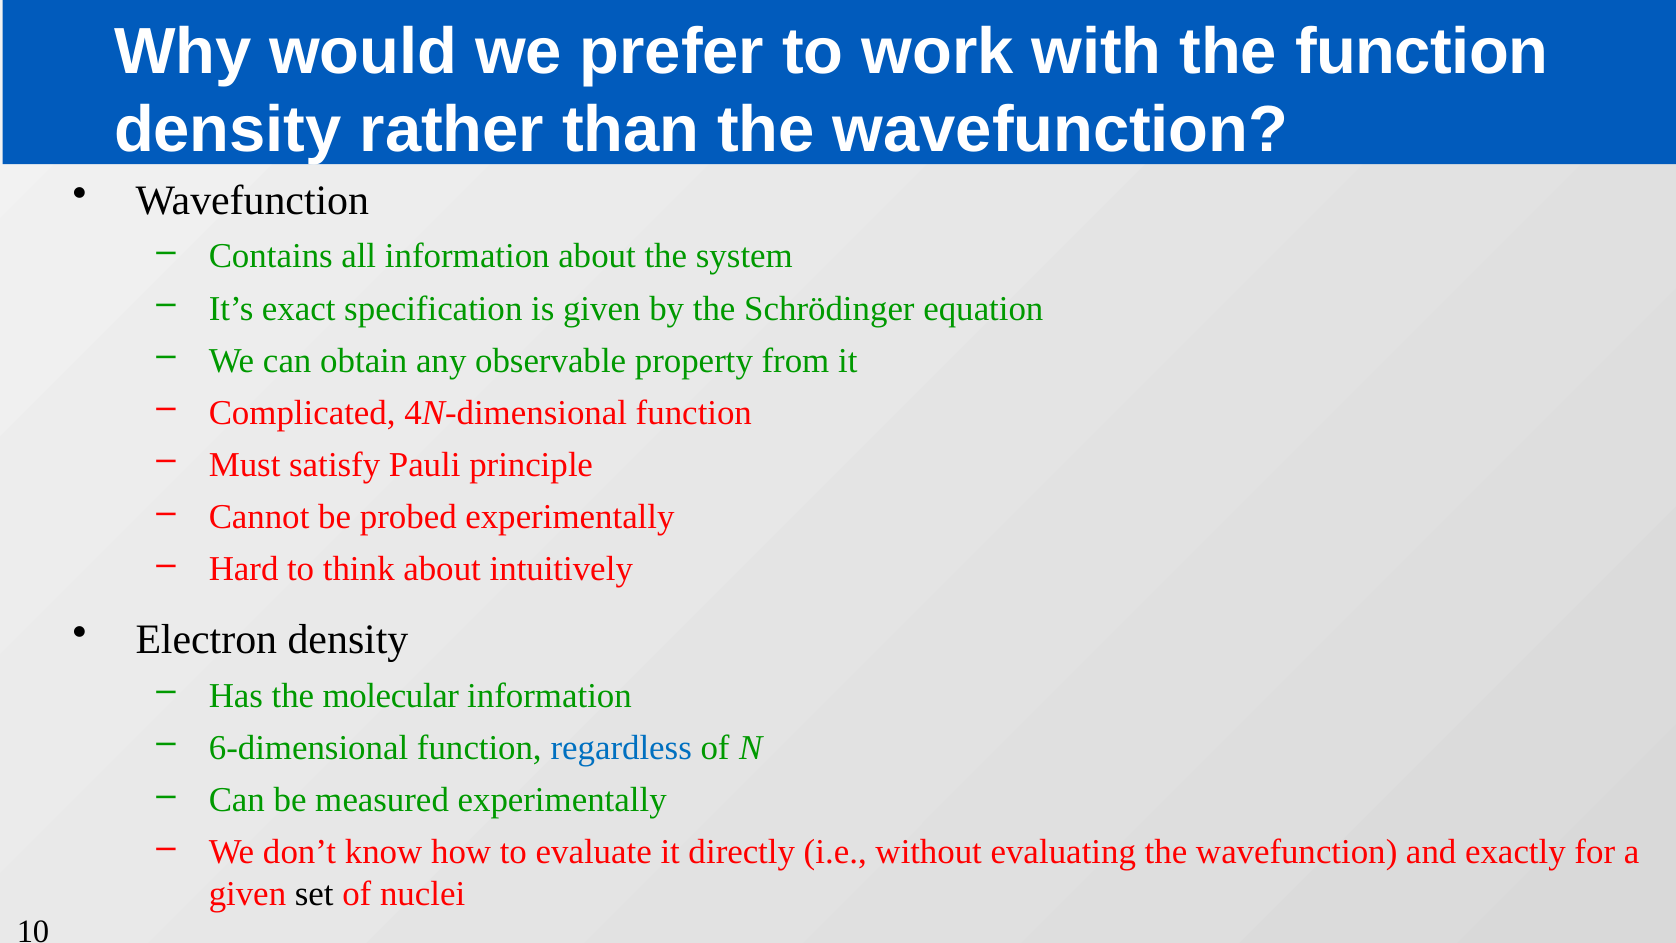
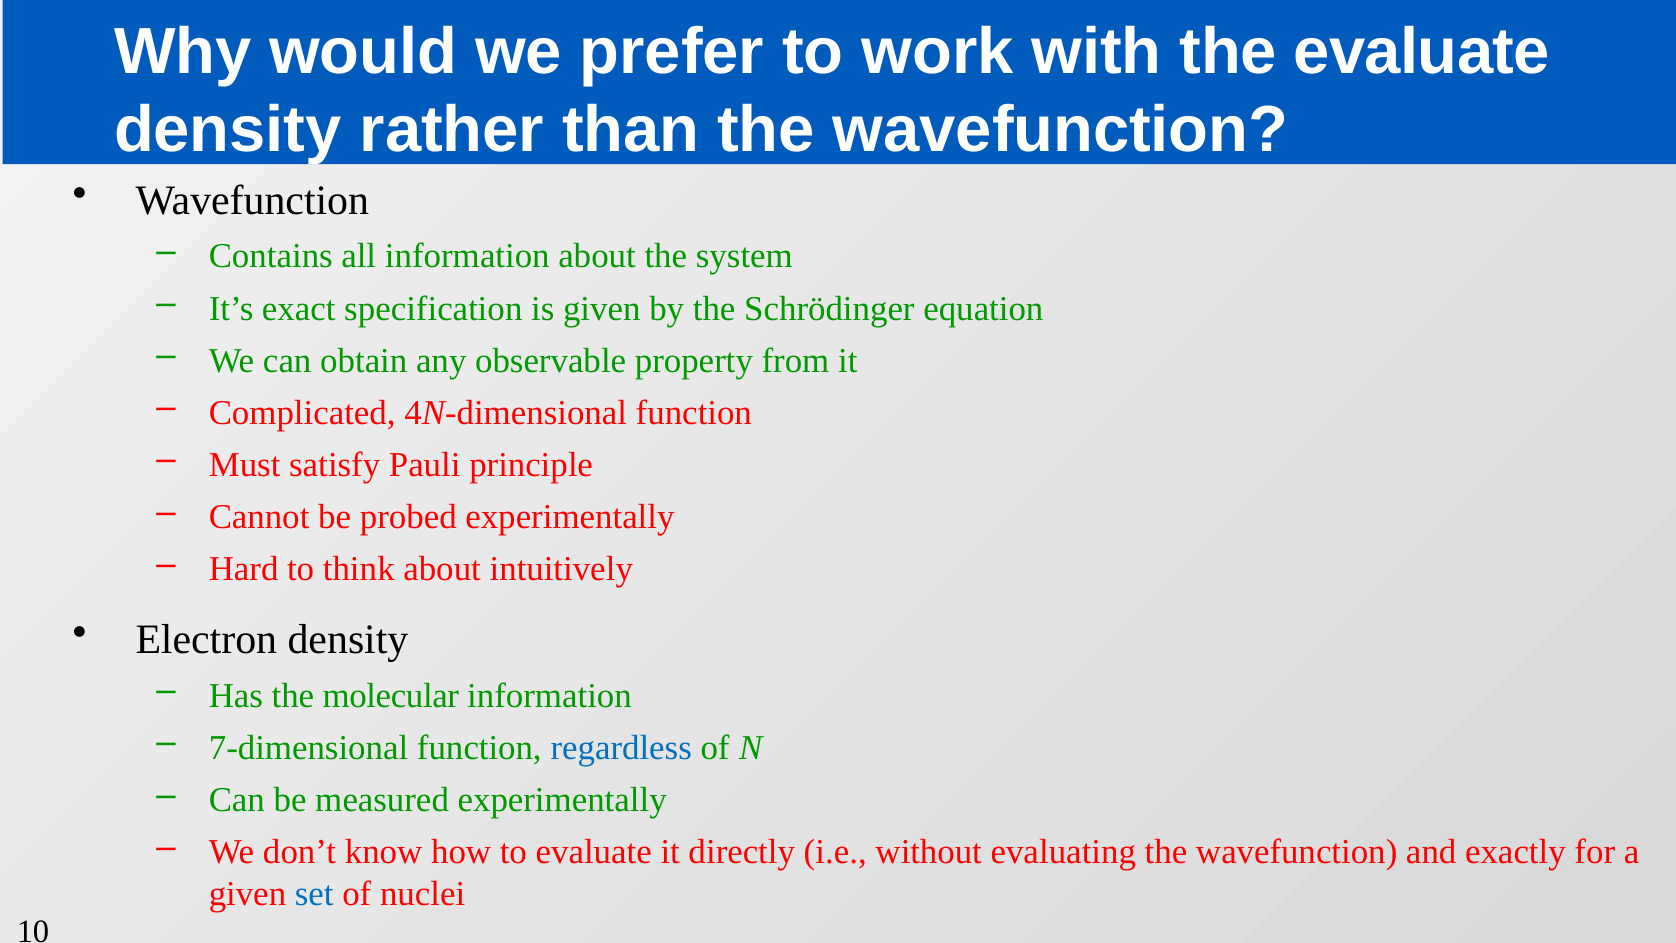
the function: function -> evaluate (1422, 52)
6-dimensional: 6-dimensional -> 7-dimensional (309, 748)
set colour: black -> blue (314, 894)
